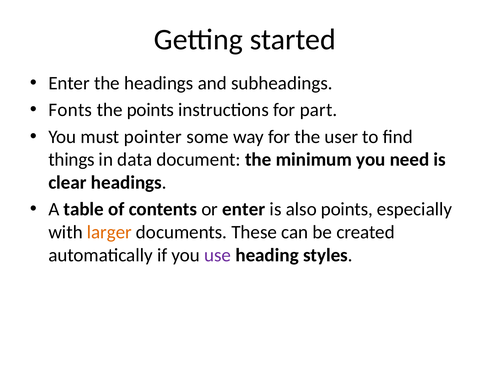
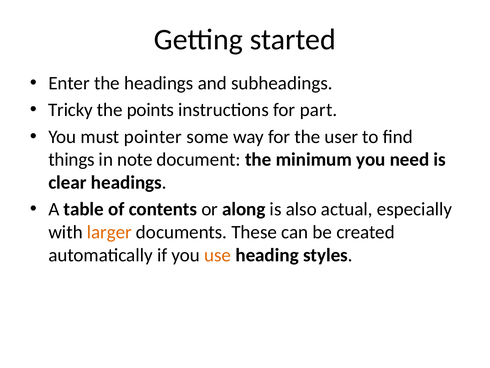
Fonts: Fonts -> Tricky (71, 110)
data: data -> note (135, 159)
or enter: enter -> along (244, 209)
also points: points -> actual (347, 209)
use colour: purple -> orange (218, 255)
